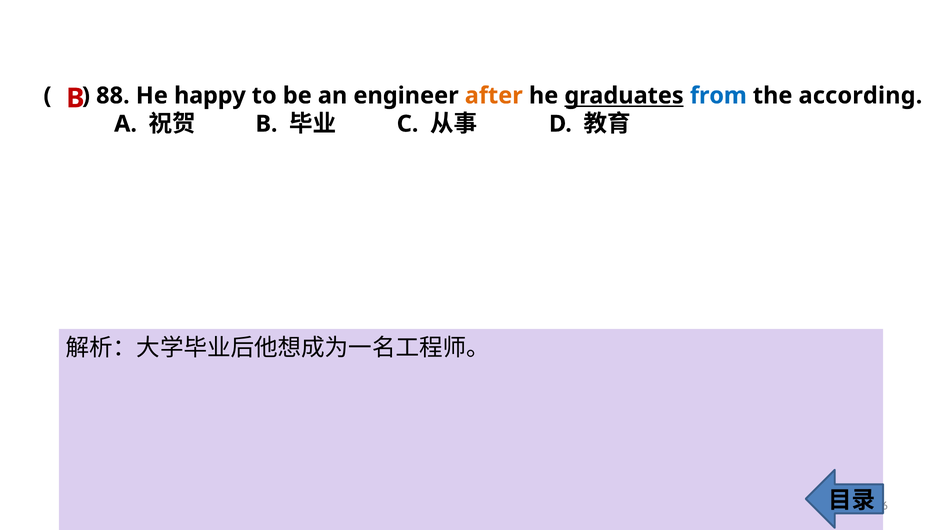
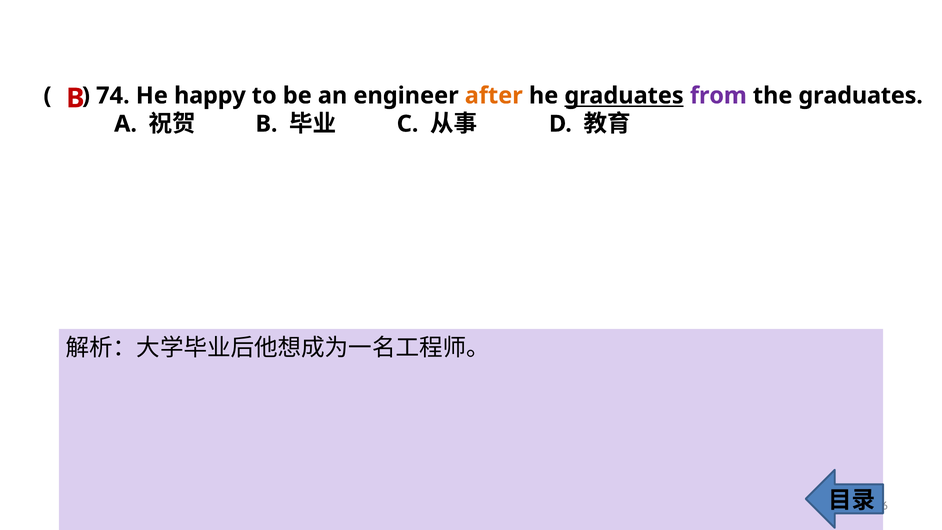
88: 88 -> 74 (113, 96)
from colour: blue -> purple (718, 96)
the according: according -> graduates (861, 96)
